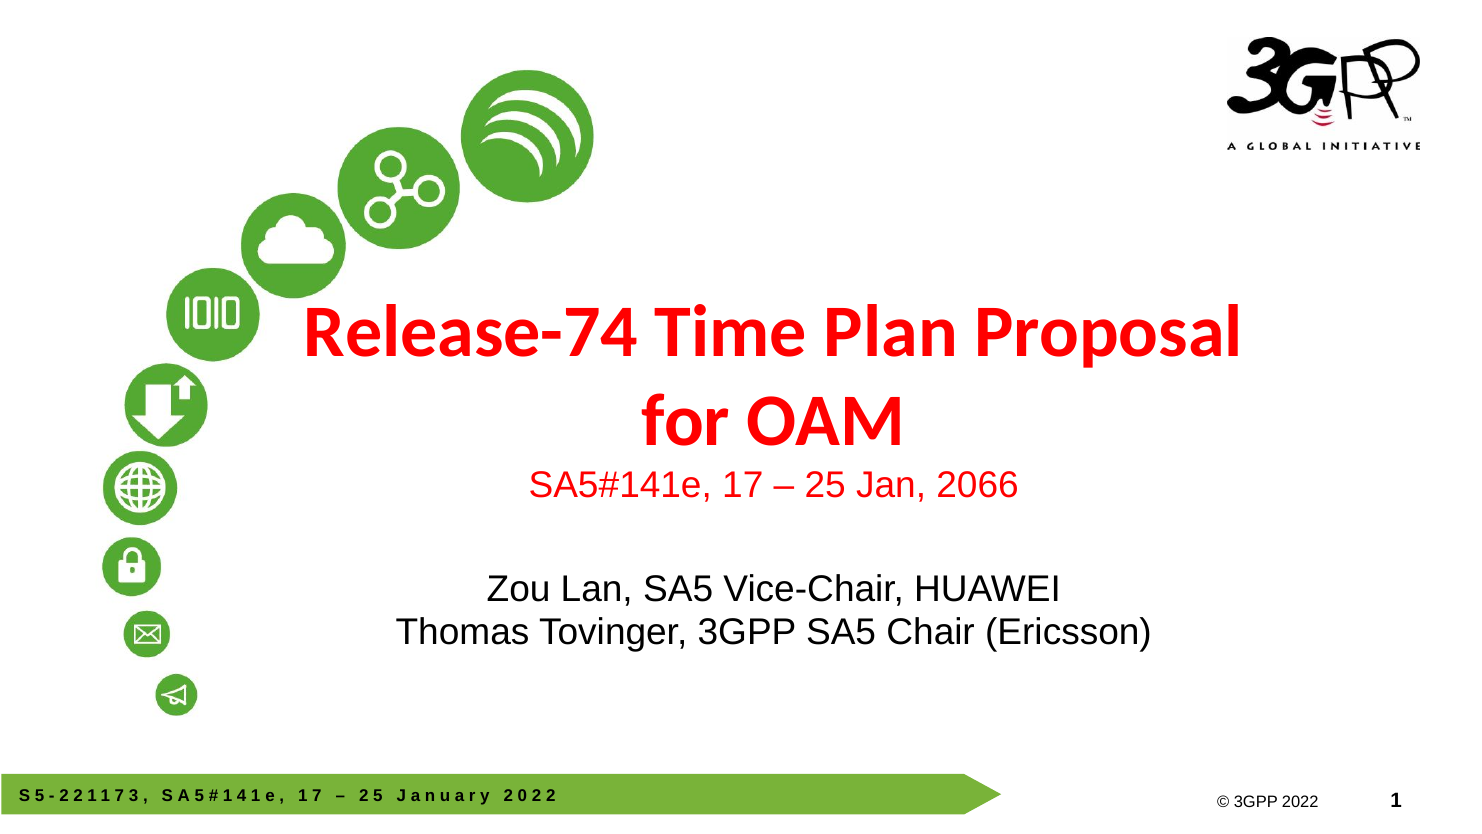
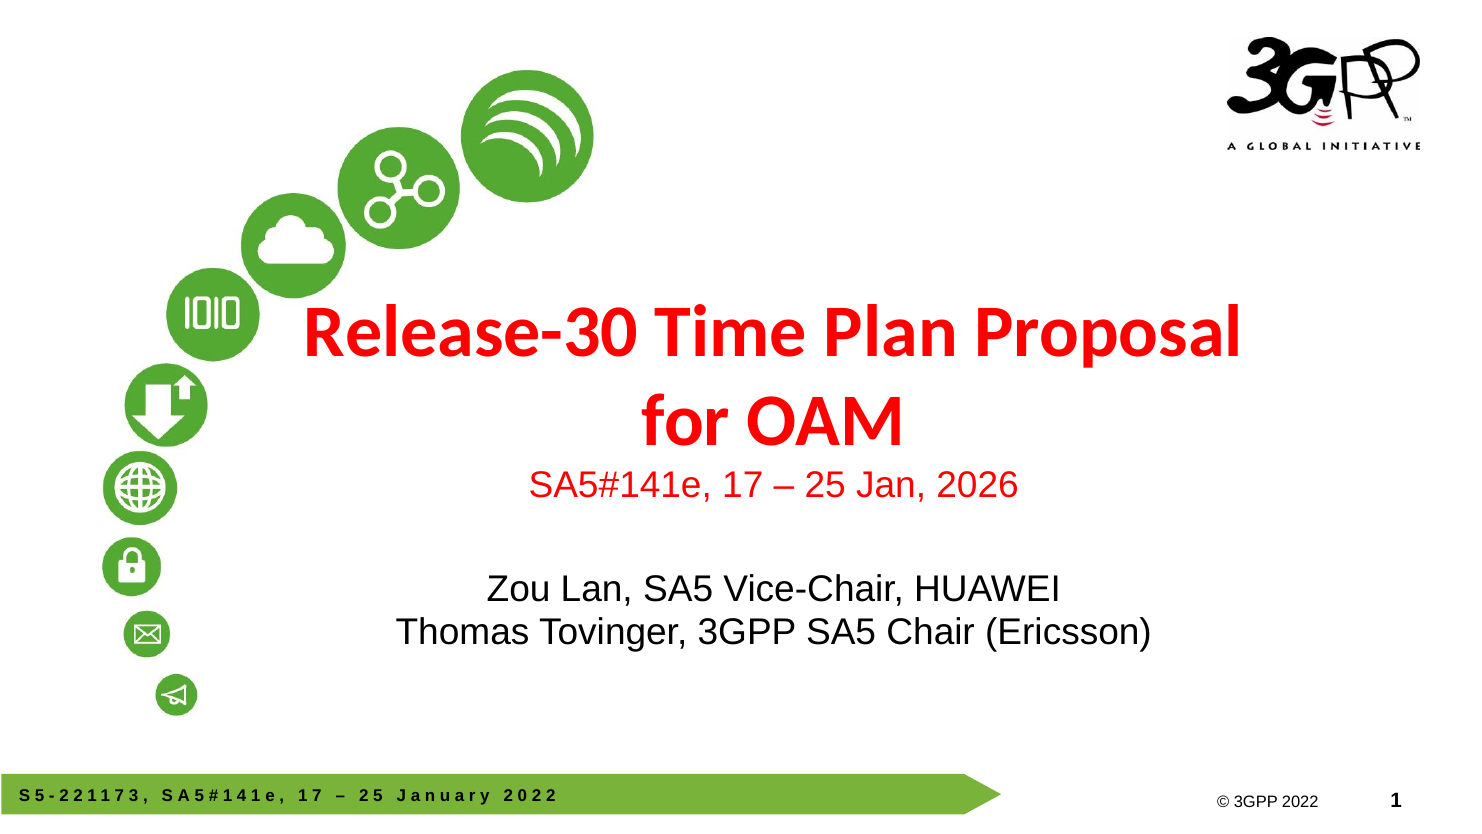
Release-74: Release-74 -> Release-30 (471, 332)
2066: 2066 -> 2026 (978, 485)
